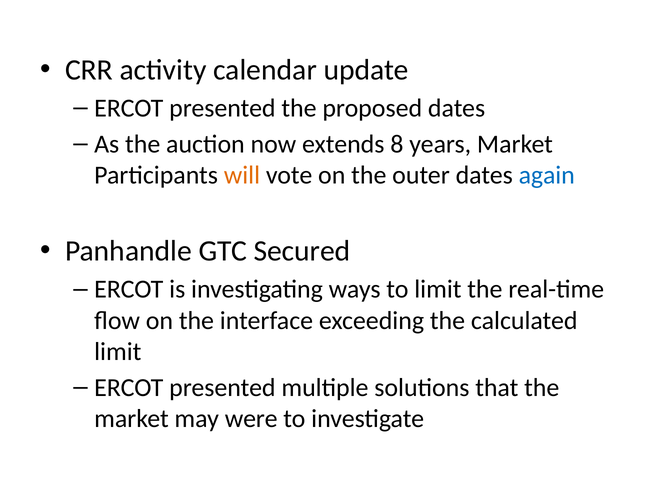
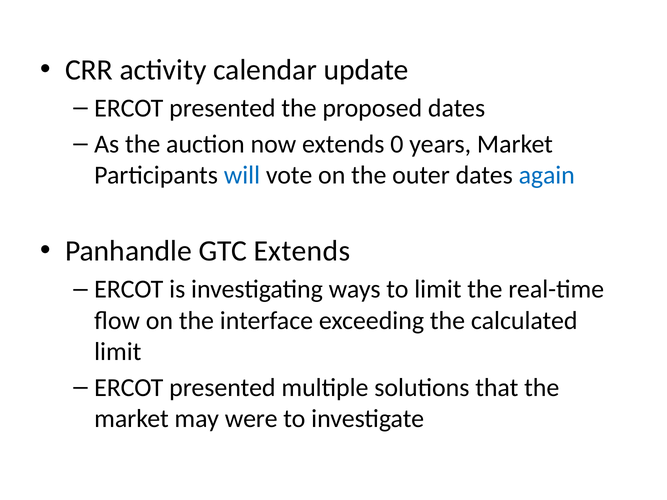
8: 8 -> 0 (397, 144)
will colour: orange -> blue (242, 175)
GTC Secured: Secured -> Extends (302, 251)
